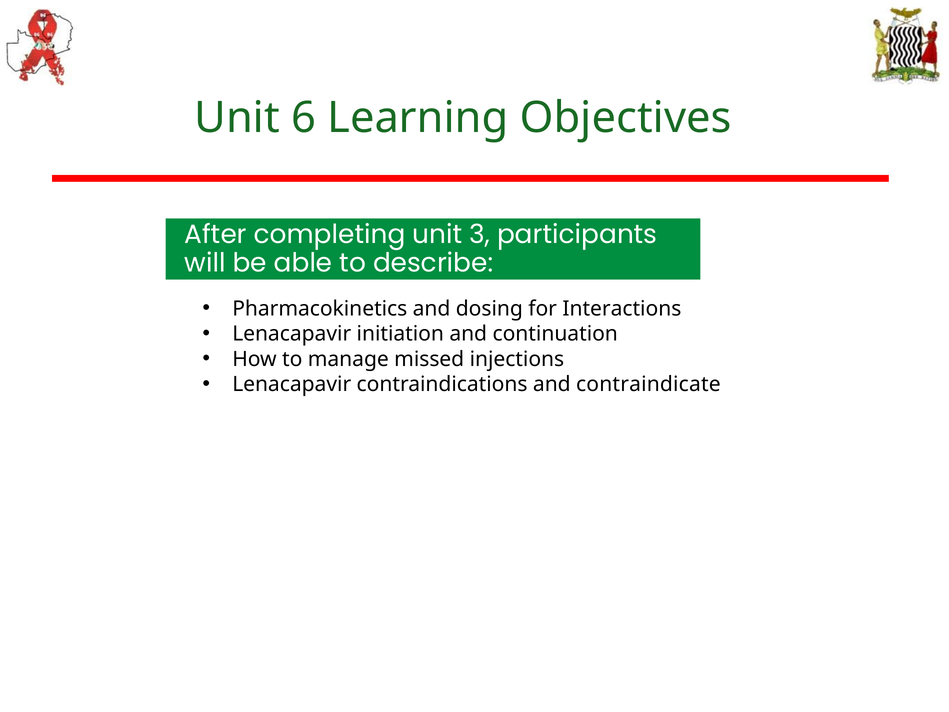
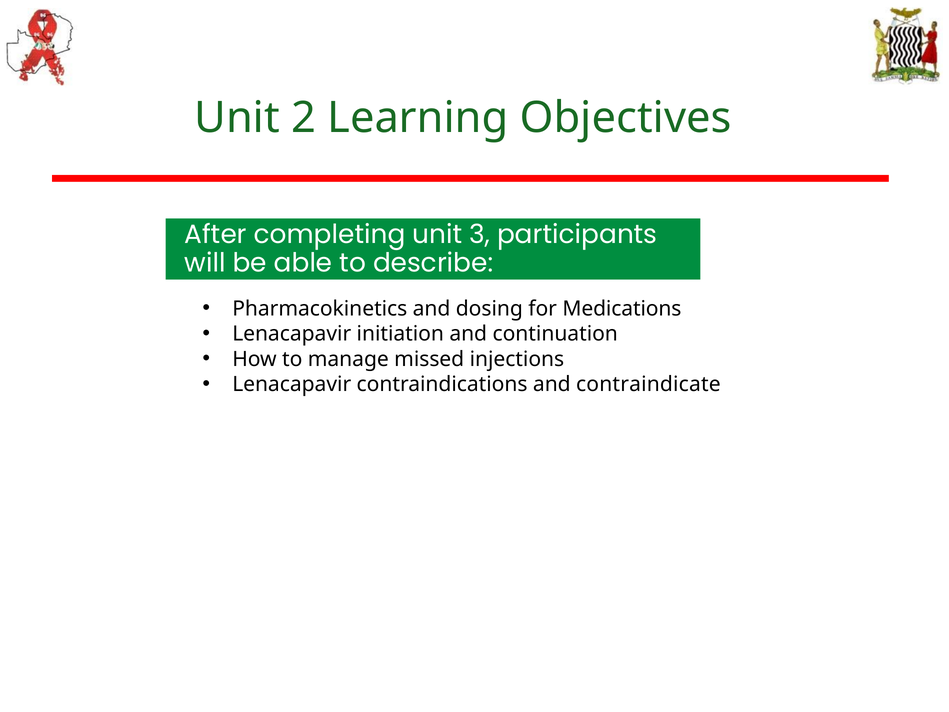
6: 6 -> 2 (304, 118)
Interactions: Interactions -> Medications (622, 308)
